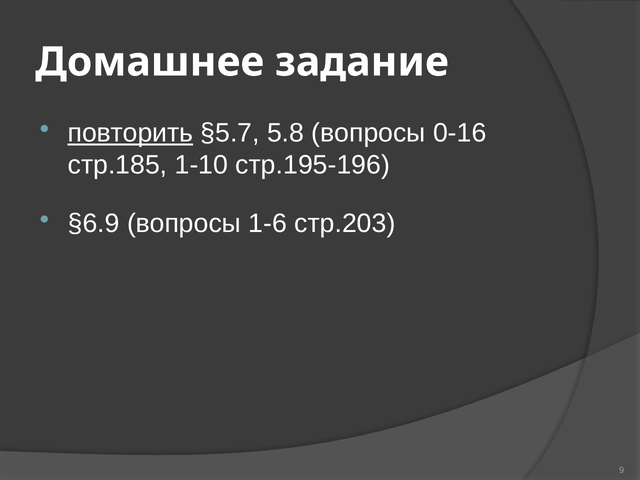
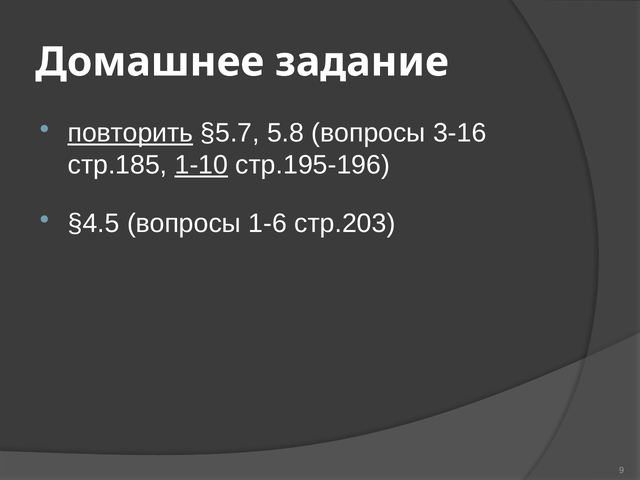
0-16: 0-16 -> 3-16 (460, 133)
1-10 underline: none -> present (201, 165)
§6.9: §6.9 -> §4.5 (94, 224)
